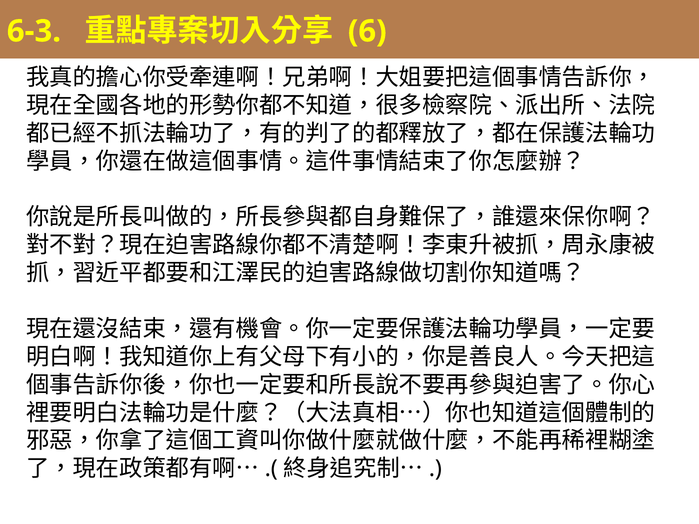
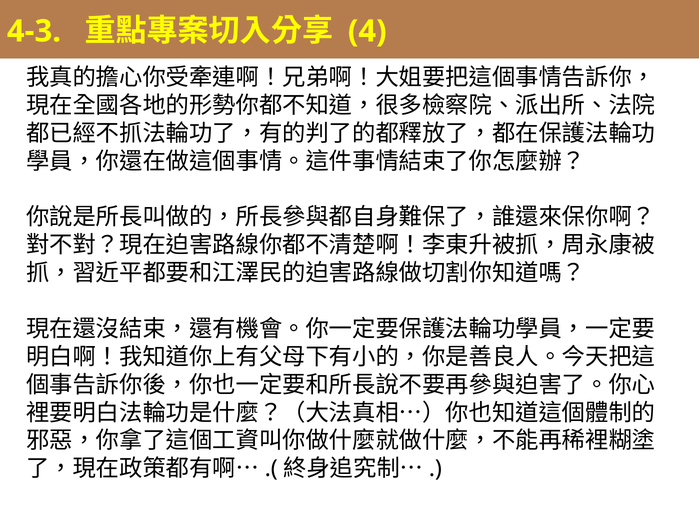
6-3: 6-3 -> 4-3 (34, 31)
6: 6 -> 4 (367, 31)
